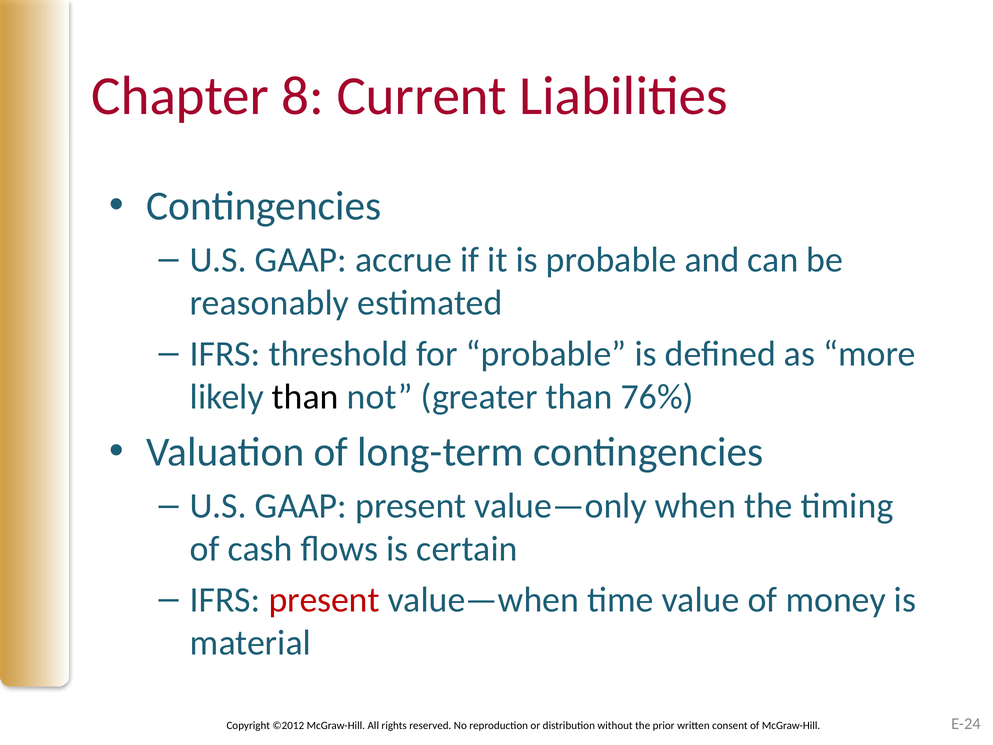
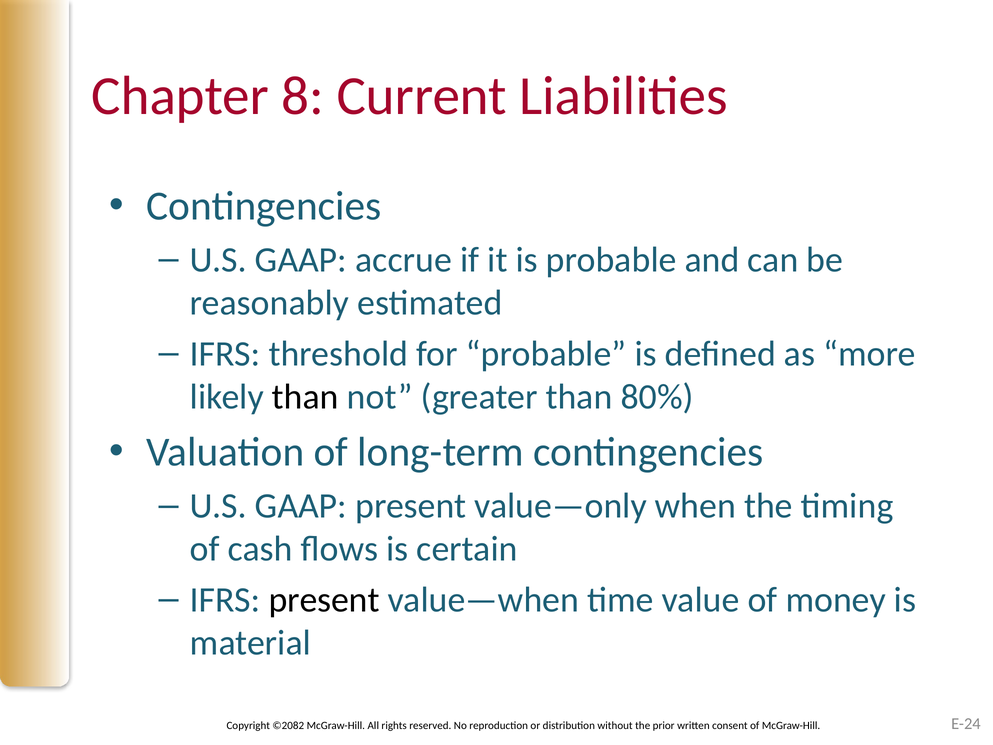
76%: 76% -> 80% (657, 397)
present colour: red -> black (324, 600)
©2012: ©2012 -> ©2082 (288, 725)
